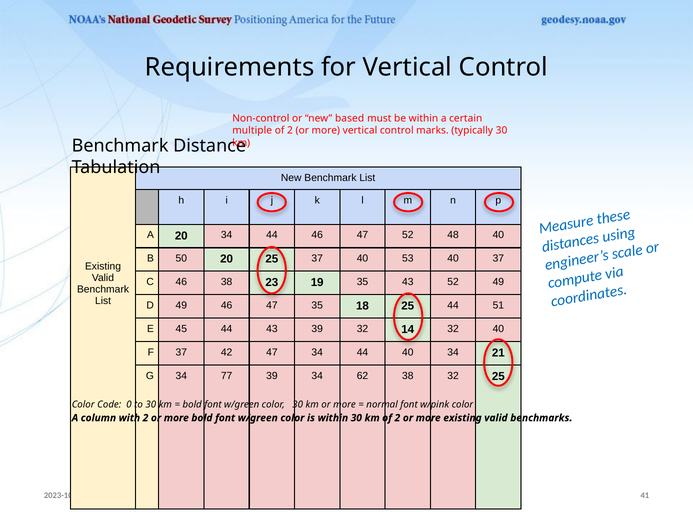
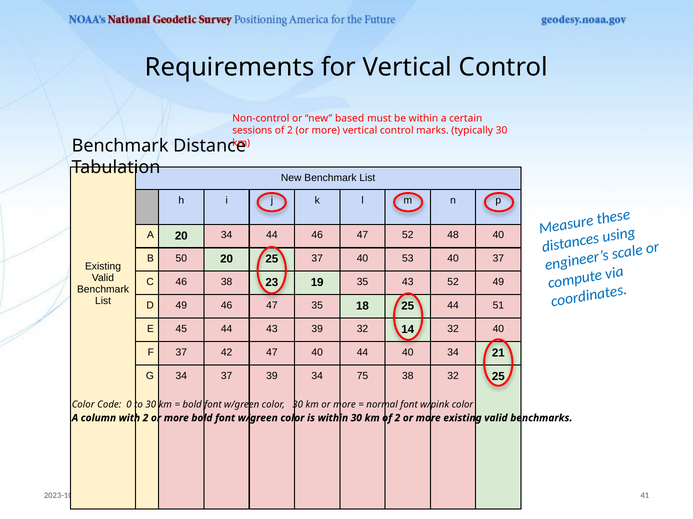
multiple: multiple -> sessions (252, 131)
47 34: 34 -> 40 (317, 353)
34 77: 77 -> 37 (227, 376)
62: 62 -> 75 (362, 376)
